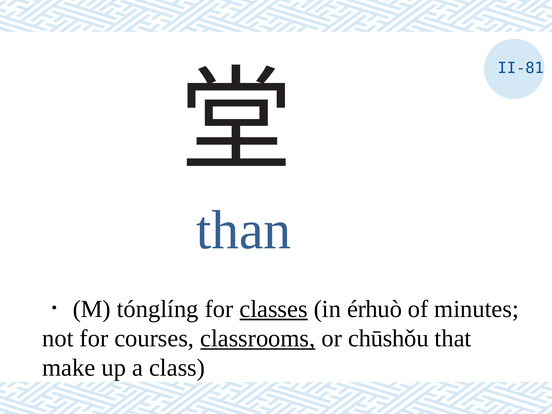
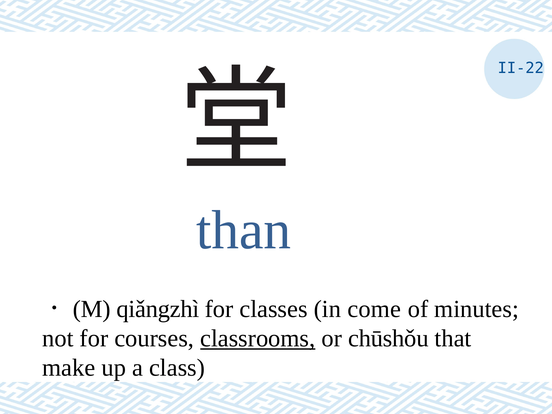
II-81: II-81 -> II-22 (521, 68)
tónglíng: tónglíng -> qiǎngzhì (158, 309)
classes underline: present -> none (274, 309)
érhuò: érhuò -> come (374, 309)
